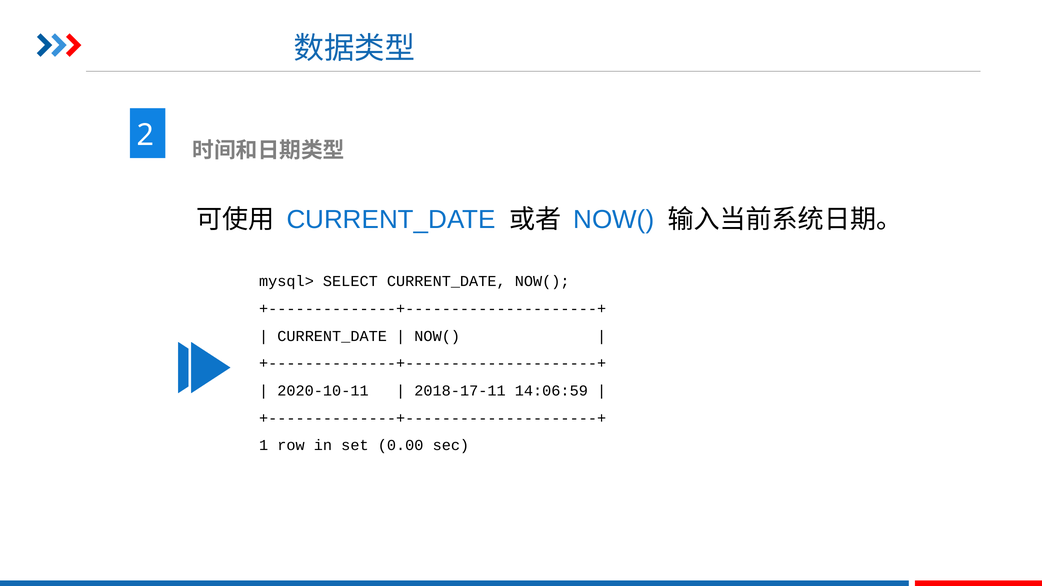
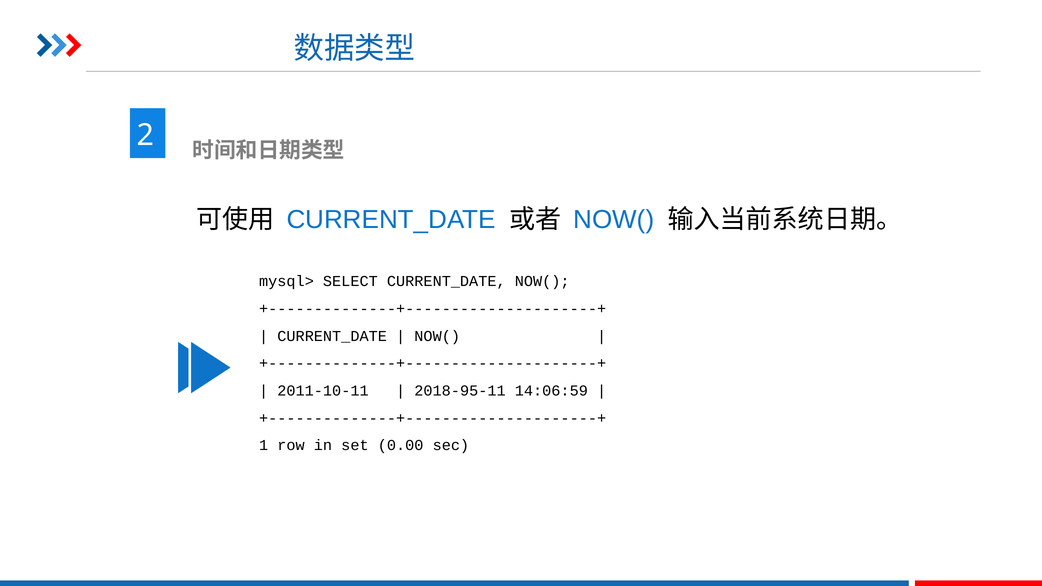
2020-10-11: 2020-10-11 -> 2011-10-11 (323, 391)
2018-17-11: 2018-17-11 -> 2018-95-11 (460, 391)
